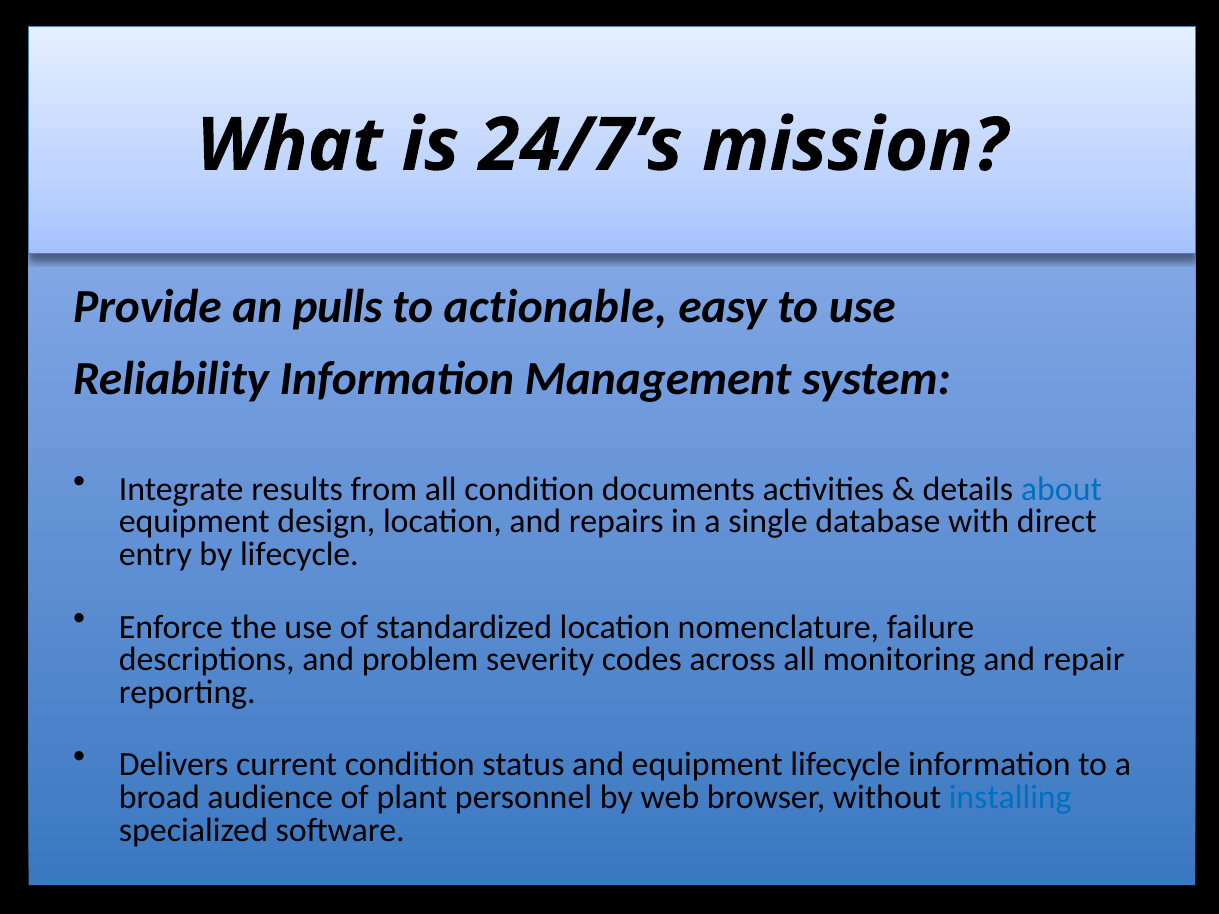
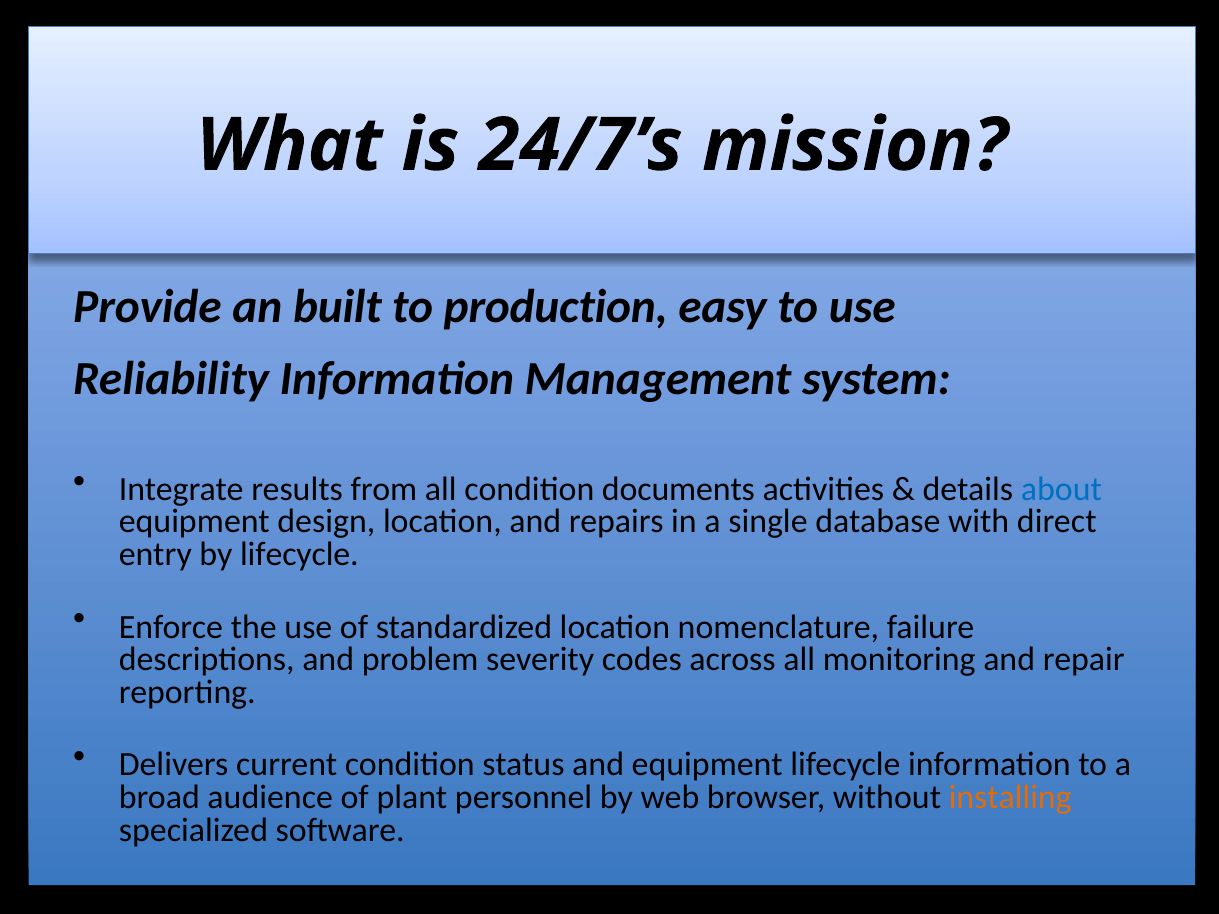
pulls: pulls -> built (337, 307)
actionable: actionable -> production (556, 307)
installing colour: blue -> orange (1010, 798)
